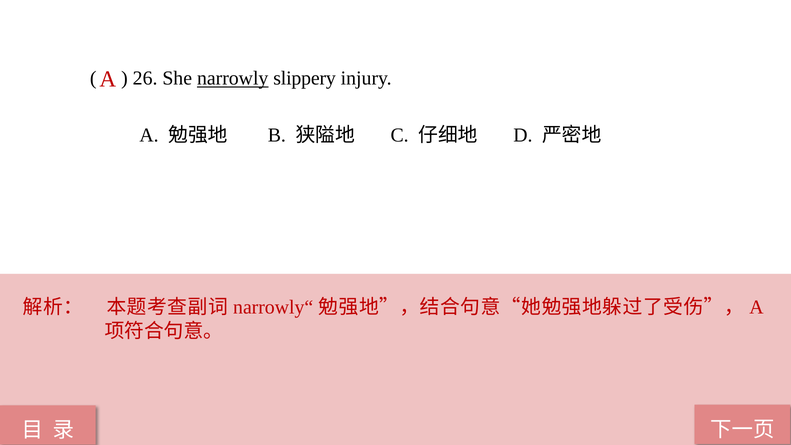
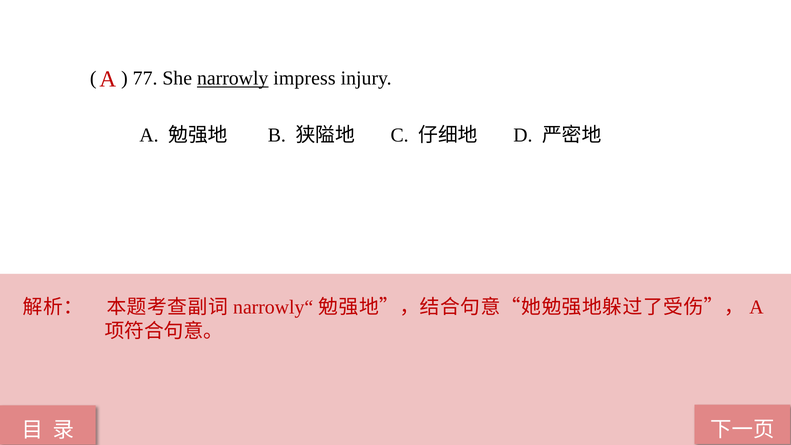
26: 26 -> 77 (145, 78)
slippery: slippery -> impress (304, 78)
